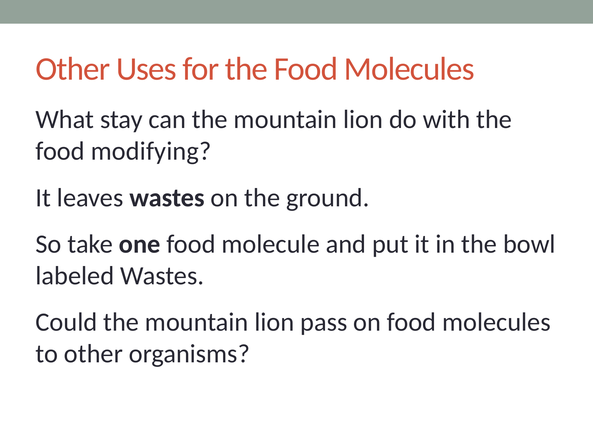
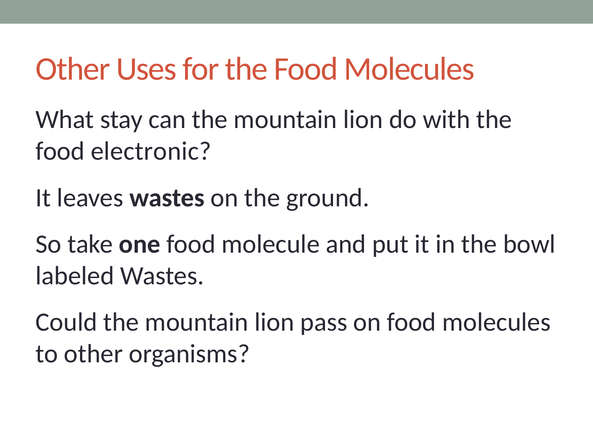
modifying: modifying -> electronic (151, 151)
